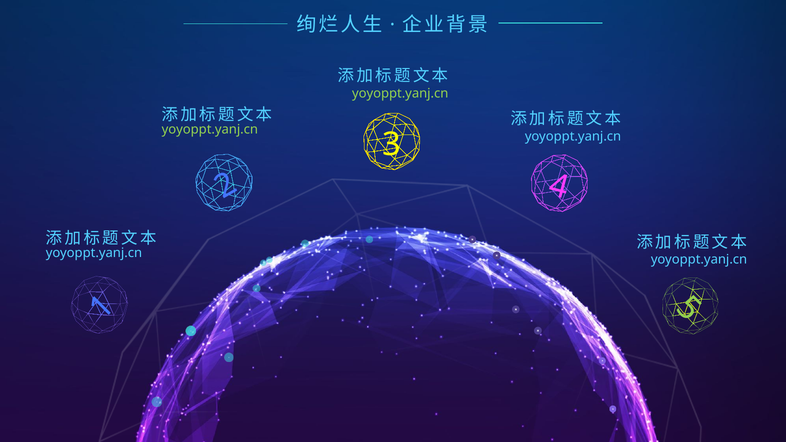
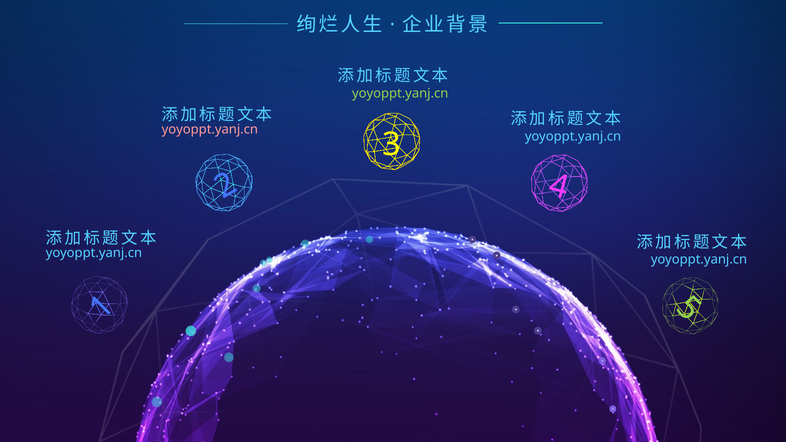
yoyoppt.yanj.cn colour: light green -> pink (210, 129)
